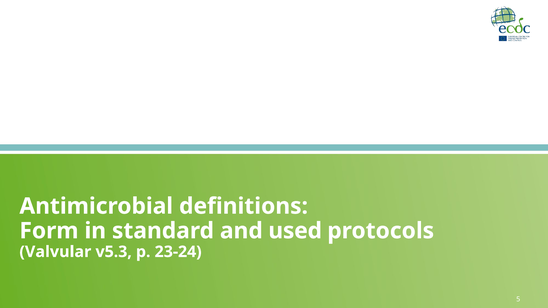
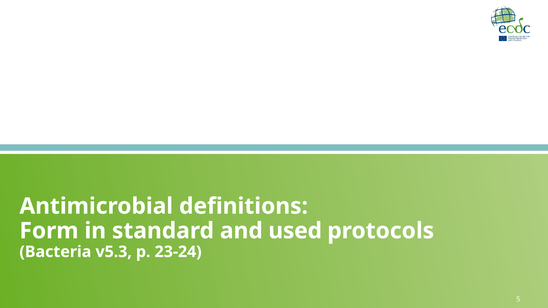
Valvular: Valvular -> Bacteria (55, 252)
